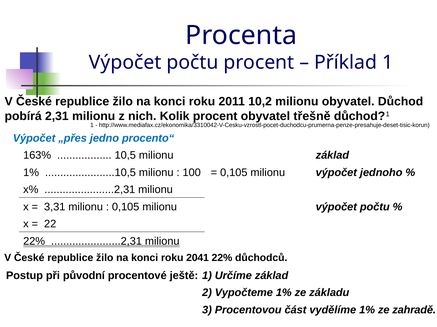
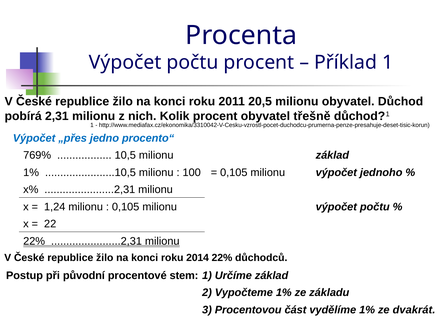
10,2: 10,2 -> 20,5 (260, 102)
163%: 163% -> 769% (37, 156)
3,31: 3,31 -> 1,24 (55, 207)
2041: 2041 -> 2014 (198, 259)
ještě: ještě -> stem (184, 276)
zahradě: zahradě -> dvakrát (414, 311)
